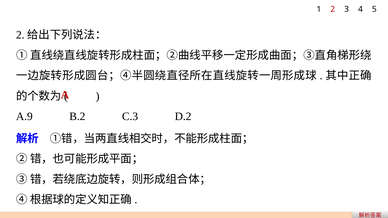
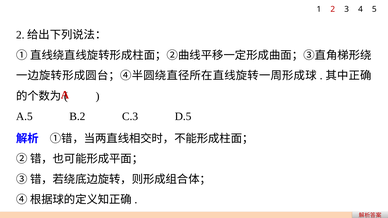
A.9: A.9 -> A.5 (24, 117)
D.2: D.2 -> D.5 (183, 117)
